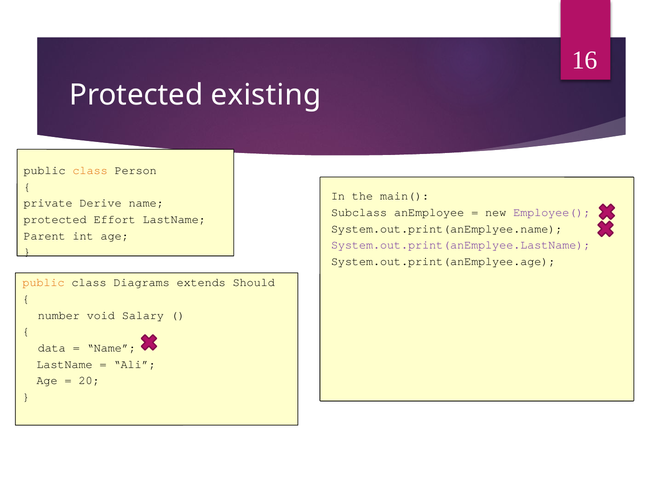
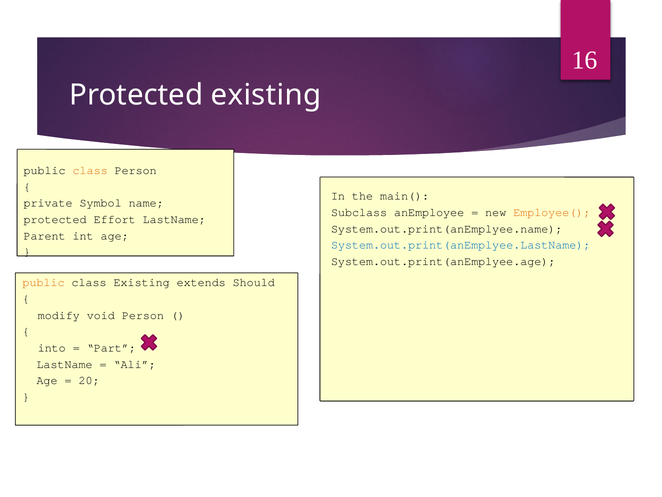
Derive: Derive -> Symbol (101, 203)
Employee( colour: purple -> orange (552, 212)
System.out.print(anEmplyee.LastName colour: purple -> blue (461, 245)
class Diagrams: Diagrams -> Existing (142, 282)
number: number -> modify (59, 315)
void Salary: Salary -> Person (143, 315)
data: data -> into (52, 348)
Name: Name -> Part (111, 348)
